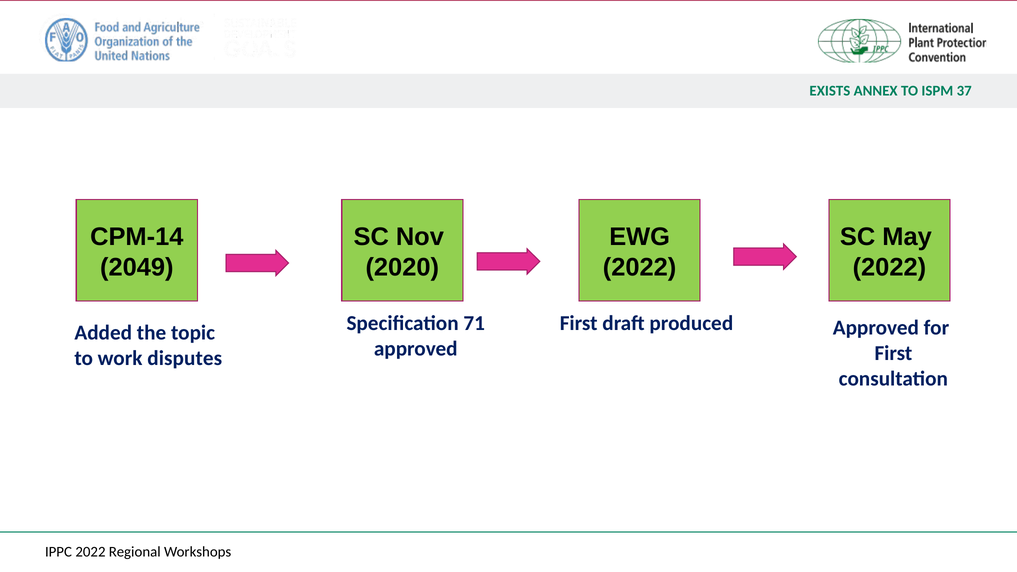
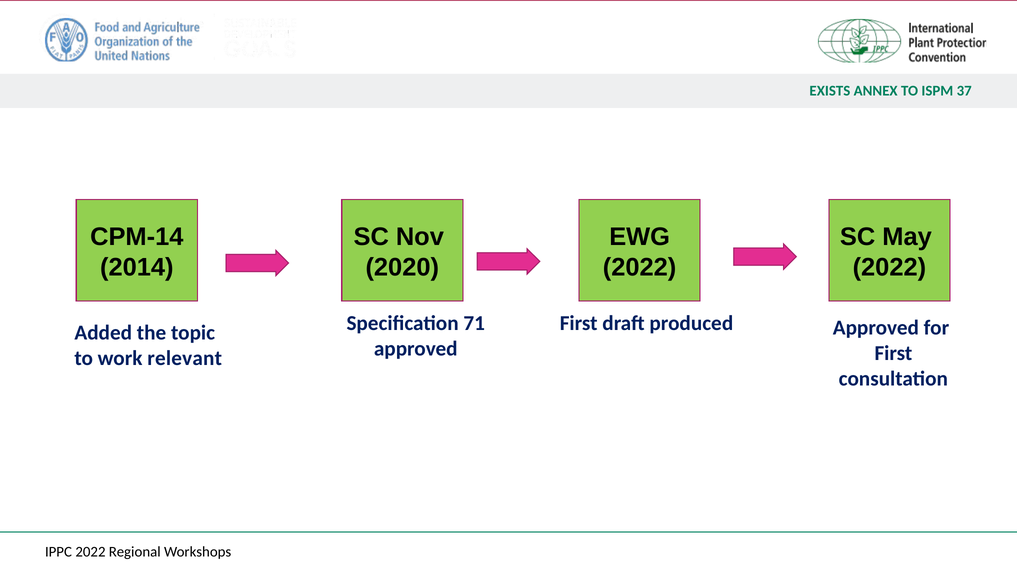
2049: 2049 -> 2014 (137, 267)
disputes: disputes -> relevant (185, 358)
